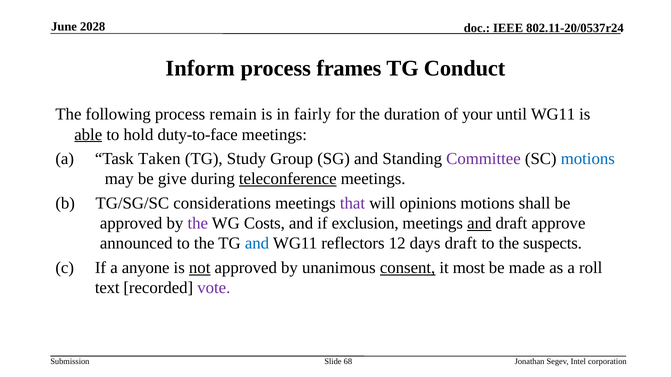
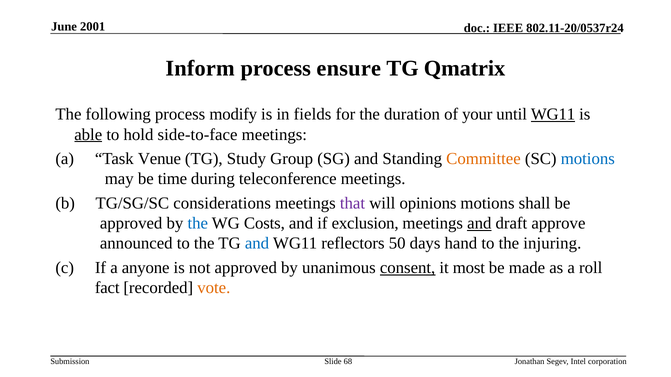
2028: 2028 -> 2001 (93, 27)
frames: frames -> ensure (349, 69)
Conduct: Conduct -> Qmatrix (465, 69)
remain: remain -> modify (233, 115)
fairly: fairly -> fields (313, 115)
WG11 underline: none -> present (553, 115)
duty-to-face: duty-to-face -> side-to-face (198, 135)
Taken: Taken -> Venue (159, 159)
Committee colour: purple -> orange (483, 159)
give: give -> time (172, 179)
teleconference underline: present -> none (288, 179)
the colour: purple -> blue (198, 224)
12: 12 -> 50 (397, 244)
days draft: draft -> hand (461, 244)
suspects: suspects -> injuring (552, 244)
not underline: present -> none (200, 268)
text: text -> fact (107, 288)
vote colour: purple -> orange (214, 288)
